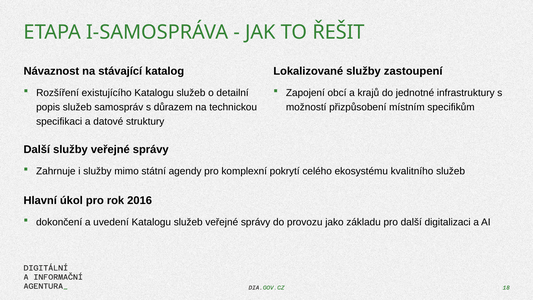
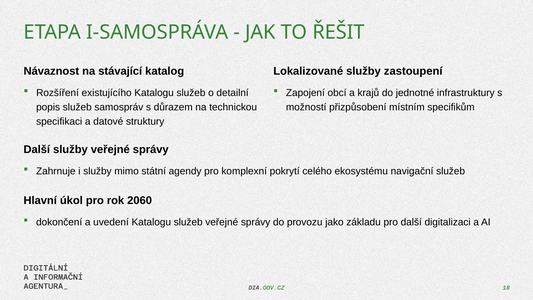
kvalitního: kvalitního -> navigační (412, 171)
2016: 2016 -> 2060 (140, 200)
